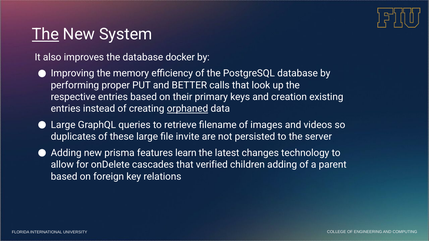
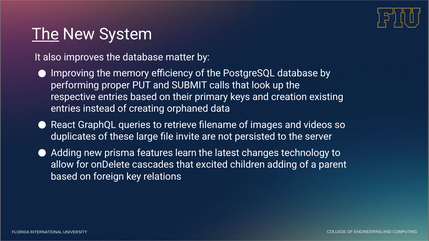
docker: docker -> matter (180, 57)
BETTER: BETTER -> SUBMIT (189, 85)
orphaned underline: present -> none (187, 109)
Large: Large -> React (63, 125)
verified: verified -> excited (212, 165)
